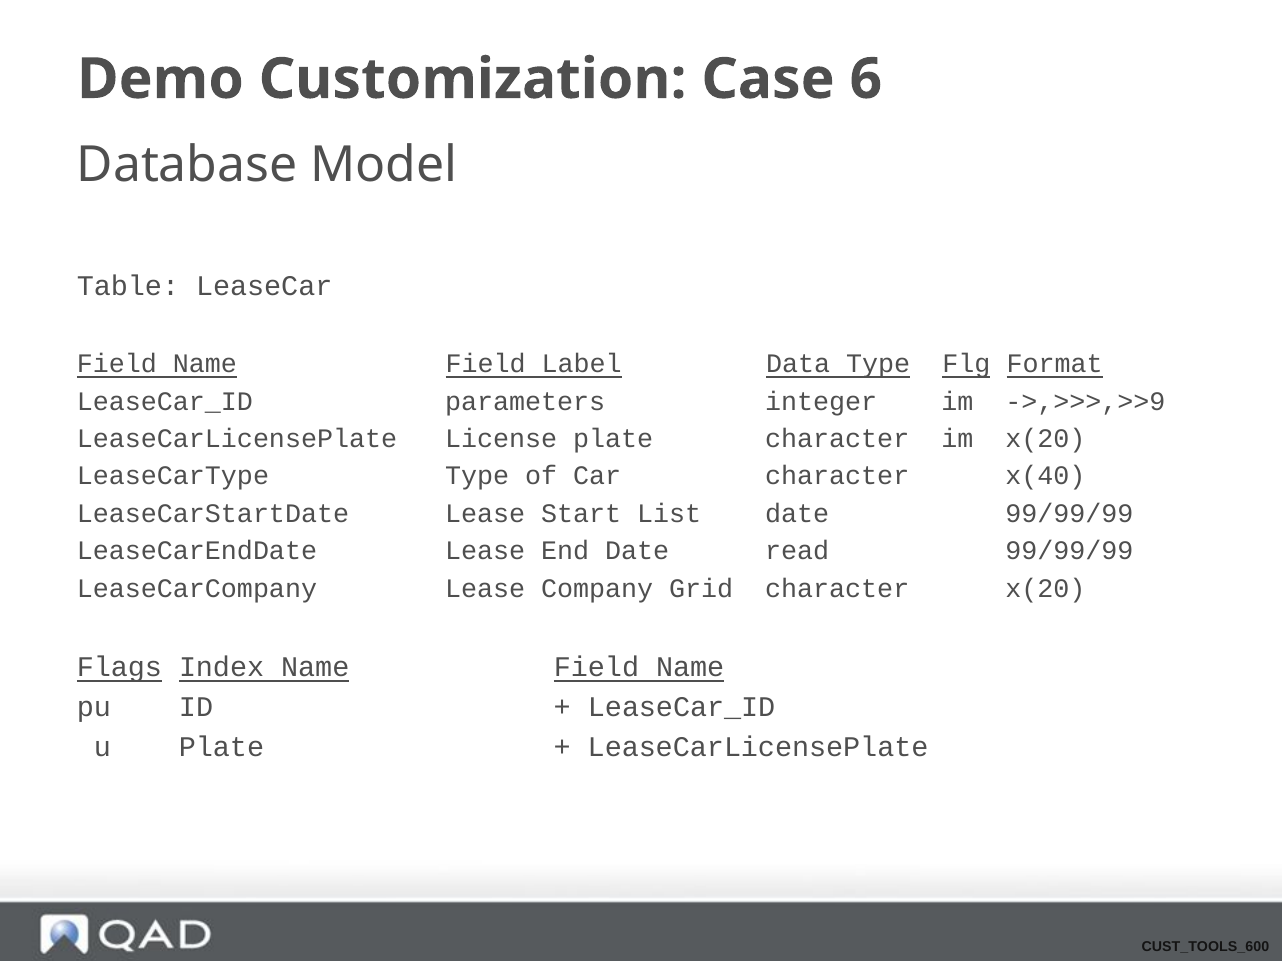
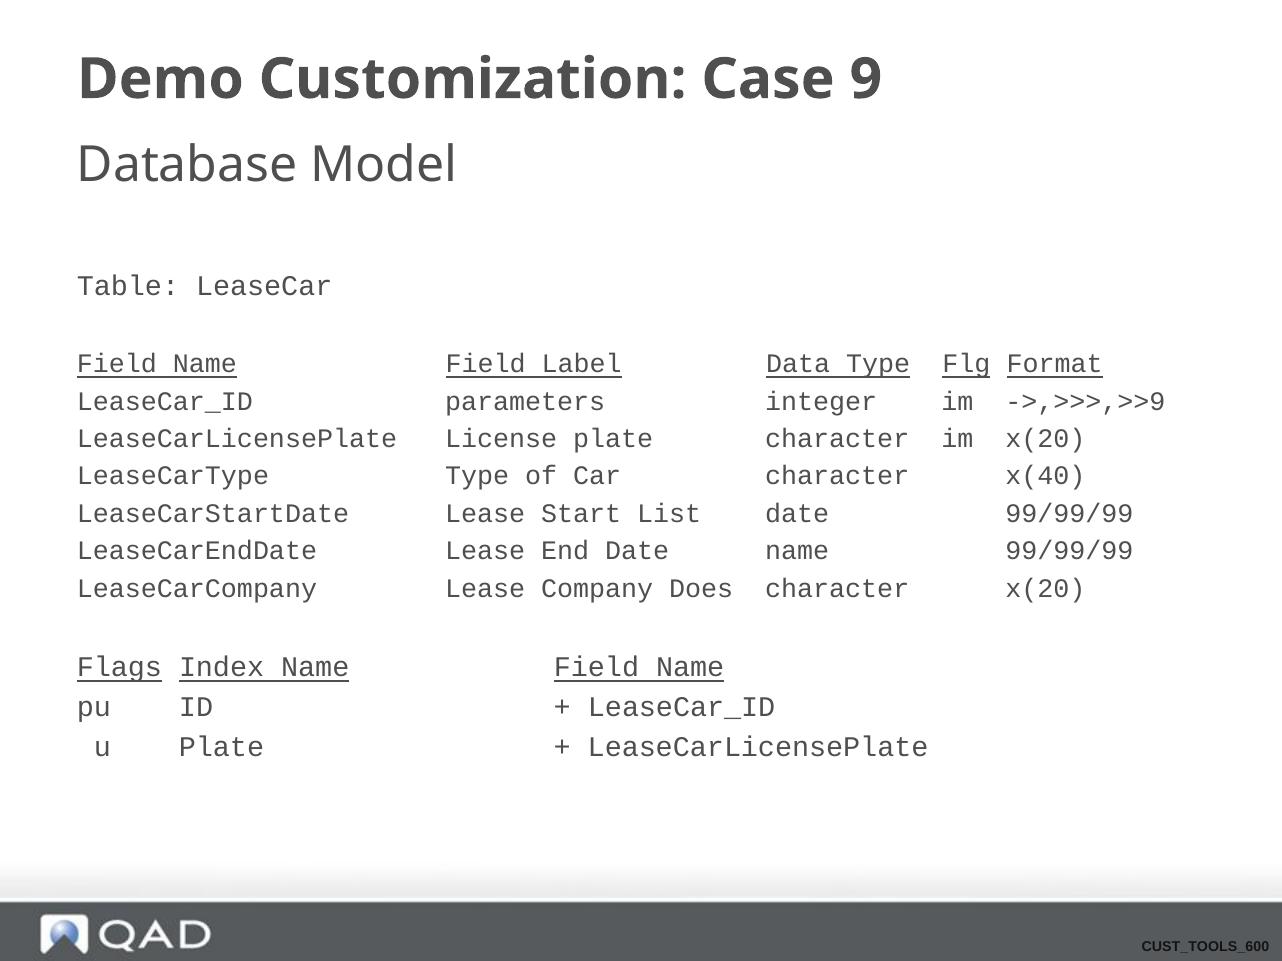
6: 6 -> 9 (866, 79)
Date read: read -> name (797, 551)
Grid: Grid -> Does (701, 589)
